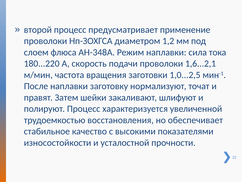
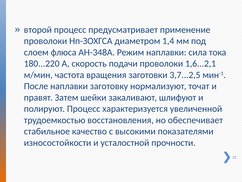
1,2: 1,2 -> 1,4 (168, 41)
1,0...2,5: 1,0...2,5 -> 3,7...2,5 (185, 75)
